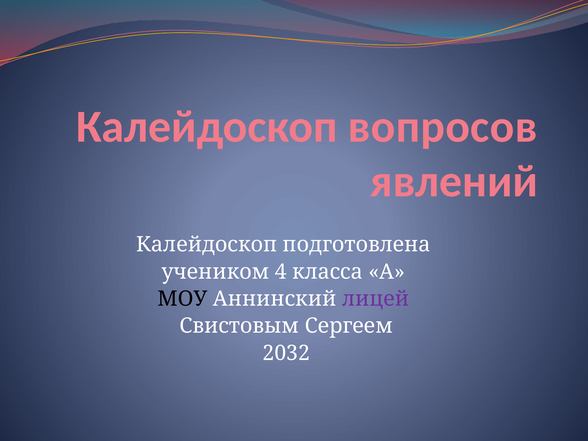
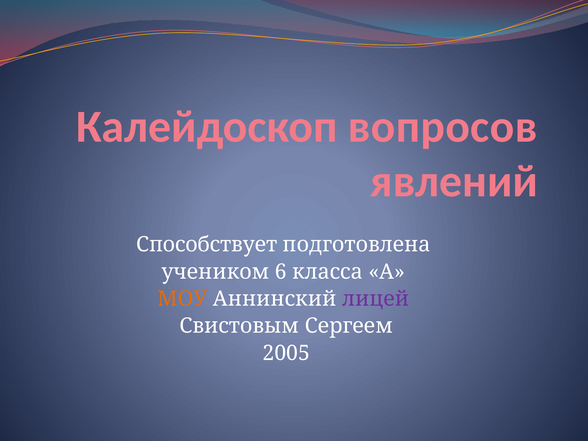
Калейдоскоп: Калейдоскоп -> Способствует (207, 245)
4: 4 -> 6 (281, 272)
МОУ colour: black -> orange (182, 299)
2032: 2032 -> 2005 (286, 353)
